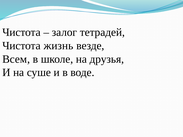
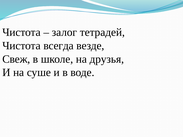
жизнь: жизнь -> всегда (59, 46)
Всем: Всем -> Свеж (16, 59)
